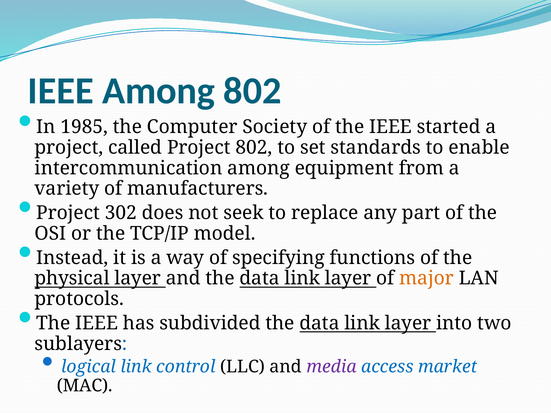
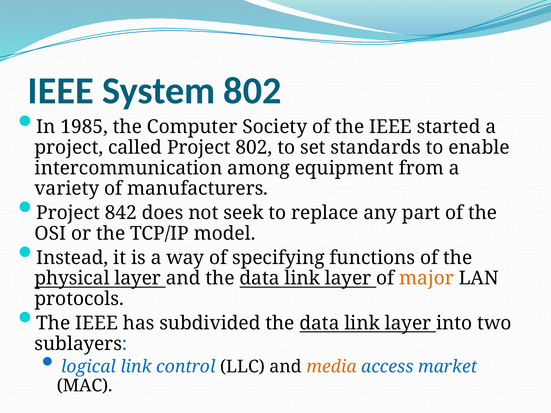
IEEE Among: Among -> System (159, 91)
302: 302 -> 842 (121, 213)
media colour: purple -> orange (332, 367)
